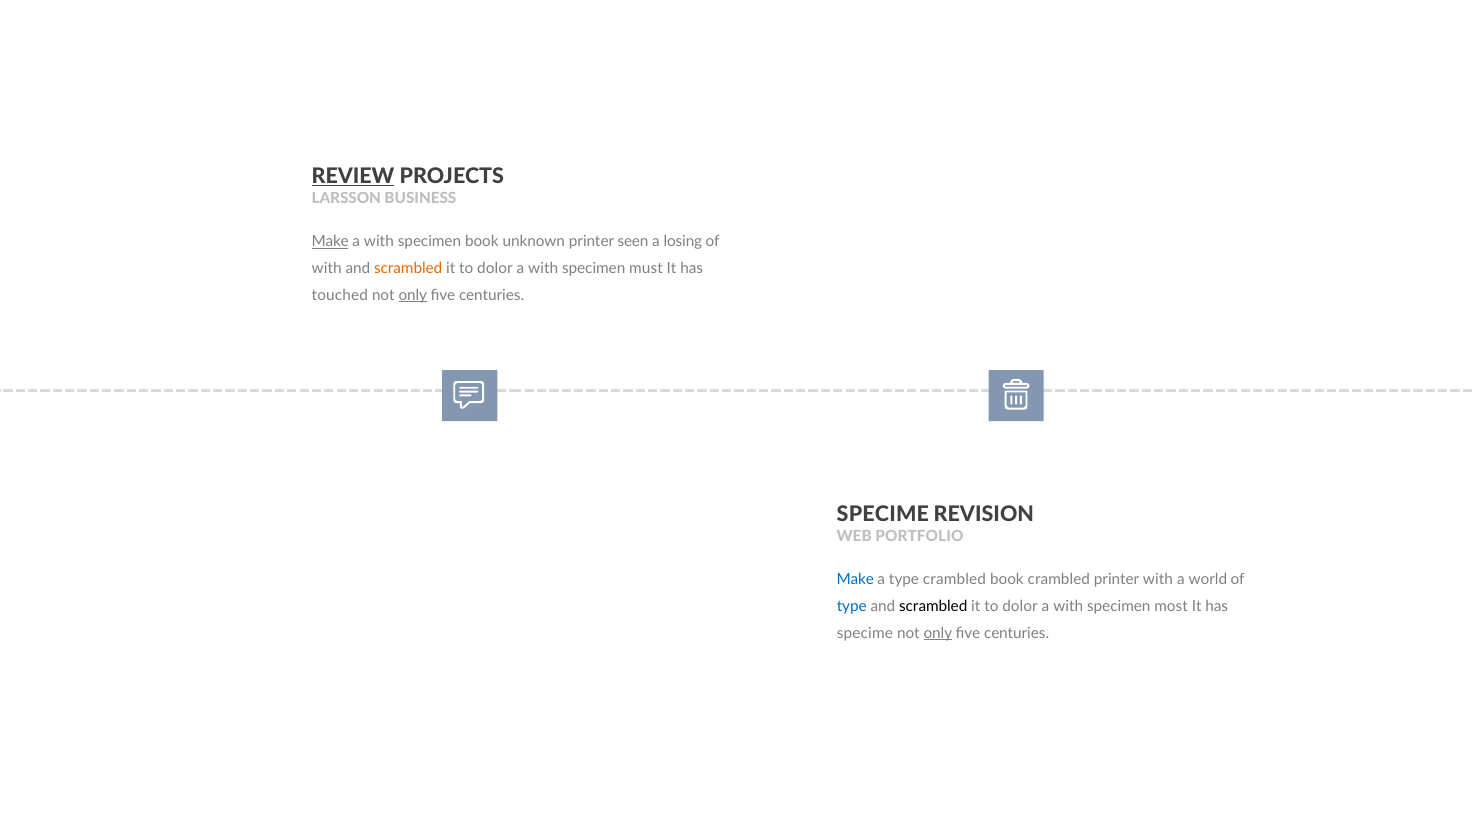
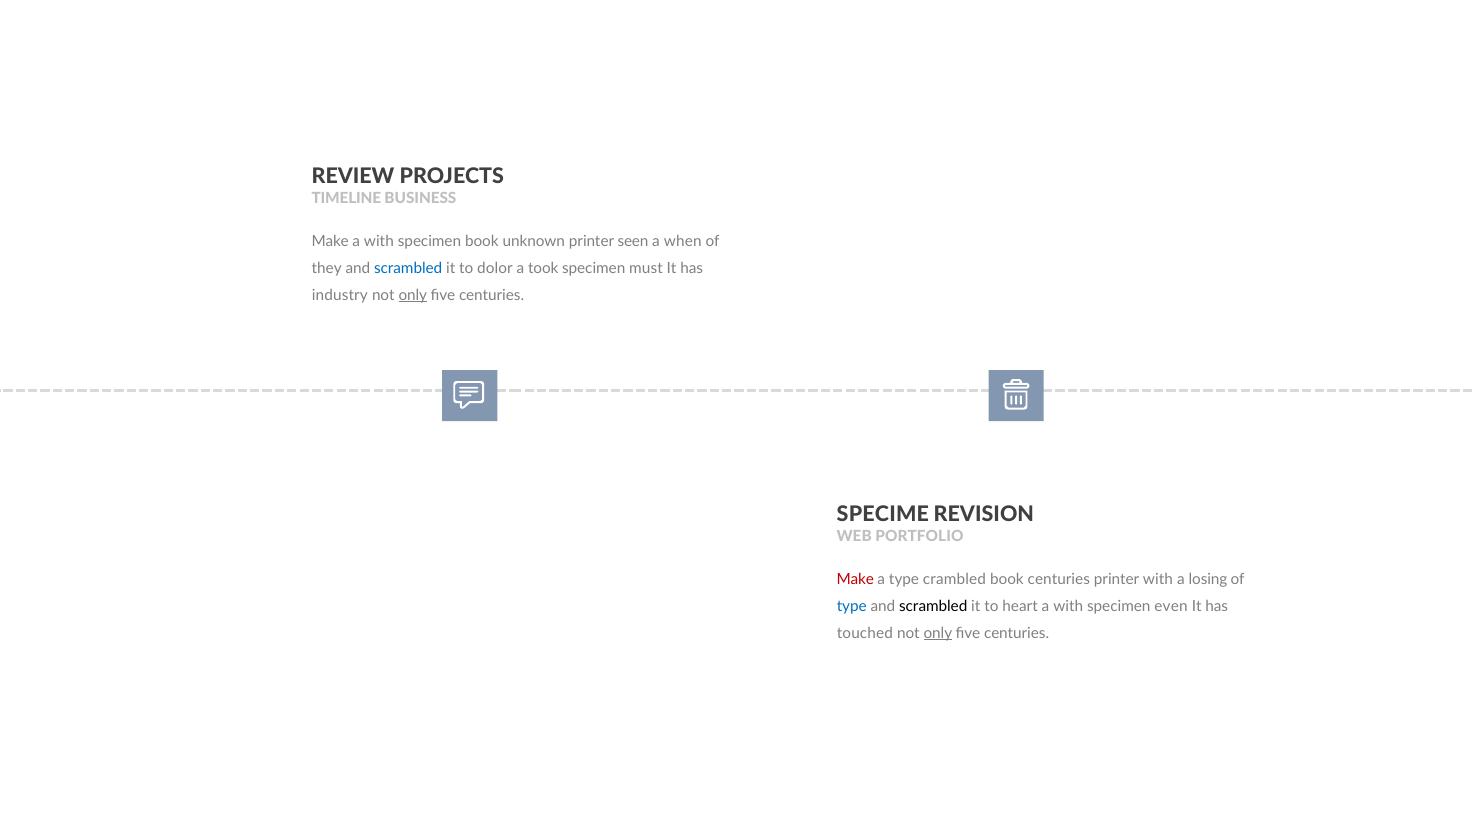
REVIEW underline: present -> none (353, 176)
LARSSON: LARSSON -> TIMELINE (346, 199)
Make underline: present -> none (330, 242)
losing: losing -> when (683, 242)
with: with -> they (327, 268)
scrambled colour: orange -> blue (408, 268)
with: with -> took (543, 268)
touched: touched -> industry (340, 295)
Make colour: blue -> red (855, 580)
book crambled: crambled -> centuries (1059, 580)
world: world -> losing (1208, 580)
dolor: dolor -> heart (1020, 606)
most: most -> even (1171, 606)
specime: specime -> touched (865, 633)
